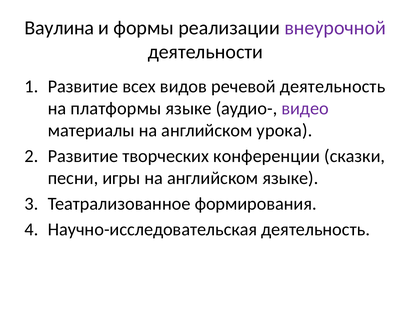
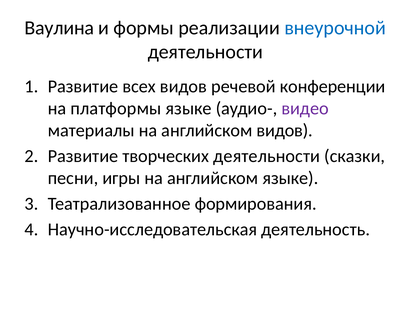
внеурочной colour: purple -> blue (335, 28)
речевой деятельность: деятельность -> конференции (333, 86)
английском урока: урока -> видов (285, 130)
творческих конференции: конференции -> деятельности (267, 156)
